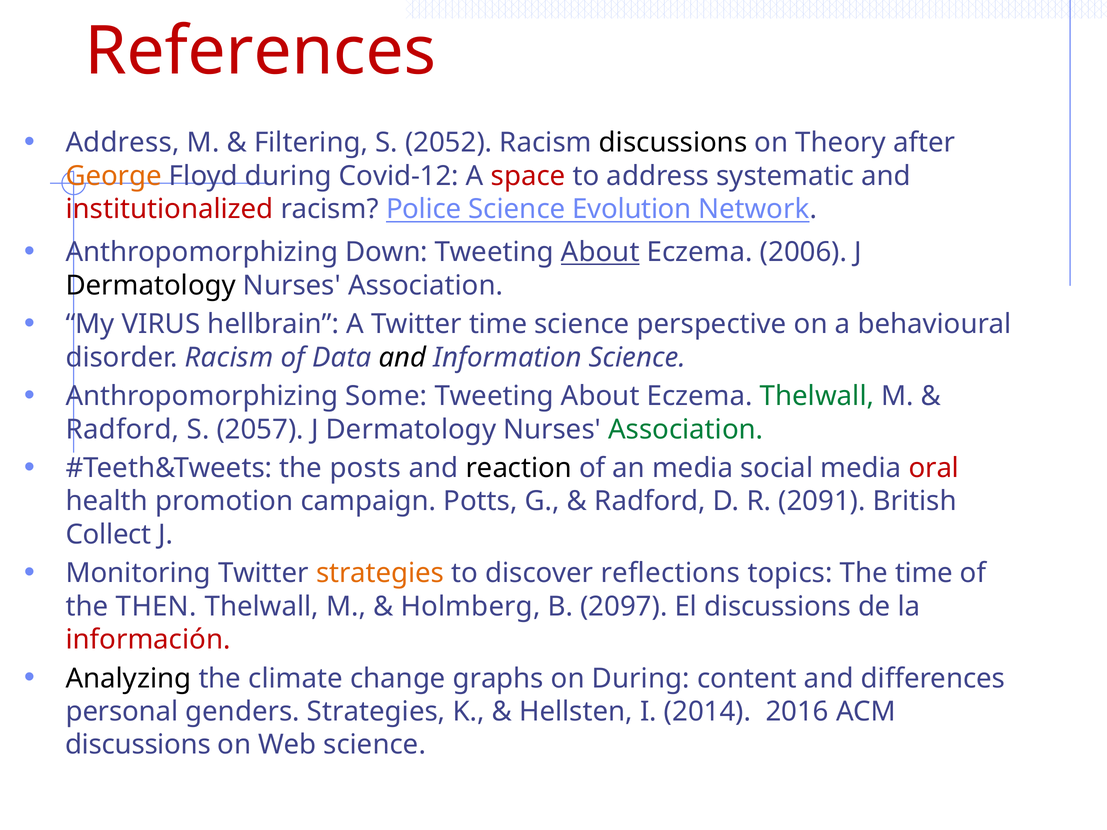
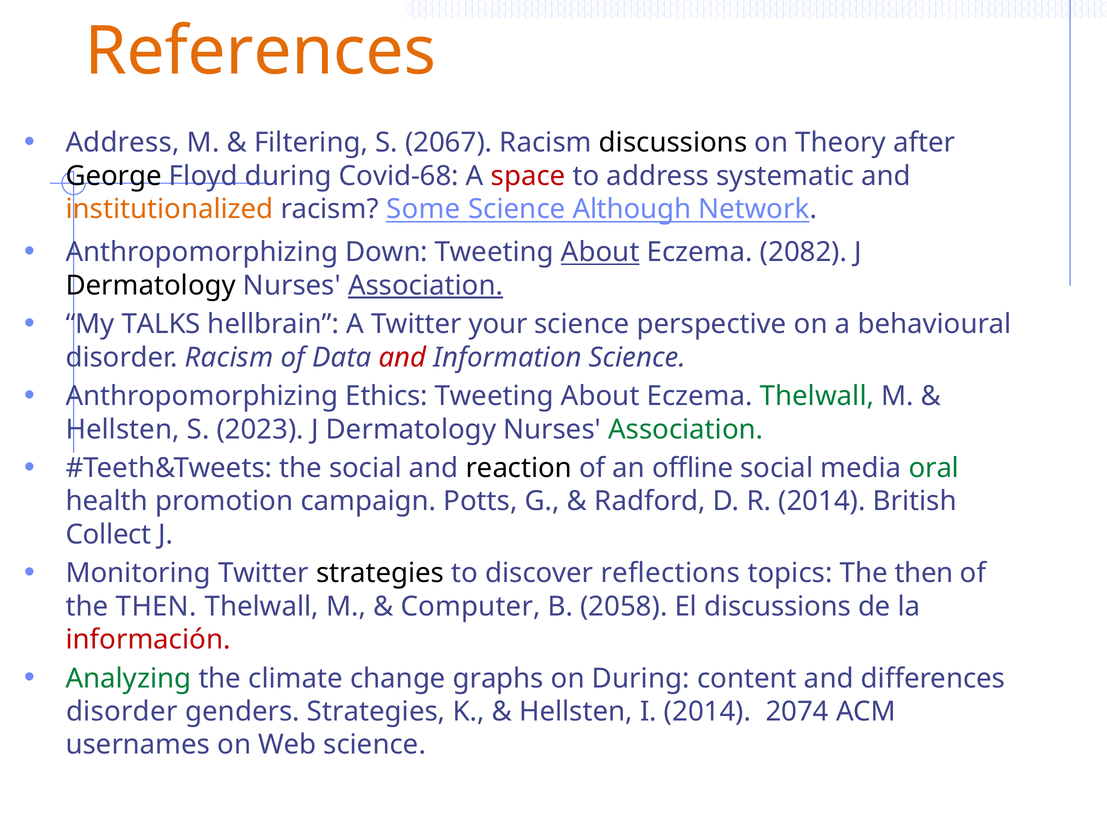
References colour: red -> orange (260, 51)
2052: 2052 -> 2067 (449, 143)
George colour: orange -> black (114, 176)
Covid-12: Covid-12 -> Covid-68 (399, 176)
institutionalized colour: red -> orange (170, 209)
Police: Police -> Some (423, 209)
Evolution: Evolution -> Although (632, 209)
2006: 2006 -> 2082 (804, 252)
Association underline: none -> present (426, 286)
VIRUS: VIRUS -> TALKS (161, 324)
Twitter time: time -> your (498, 324)
and colour: black -> red (403, 358)
Some: Some -> Ethics (387, 396)
Radford: Radford -> Hellsten (123, 430)
2057: 2057 -> 2023 (260, 430)
the posts: posts -> social (365, 468)
an media: media -> offline (693, 468)
oral colour: red -> green (934, 468)
R 2091: 2091 -> 2014 (822, 501)
strategies colour: orange -> black (380, 573)
topics The time: time -> then (924, 573)
Holmberg: Holmberg -> Computer (471, 607)
2097: 2097 -> 2058 (624, 607)
Analyzing colour: black -> green (128, 679)
personal: personal -> disorder (122, 712)
2016: 2016 -> 2074 (797, 712)
discussions: discussions -> usernames (138, 745)
